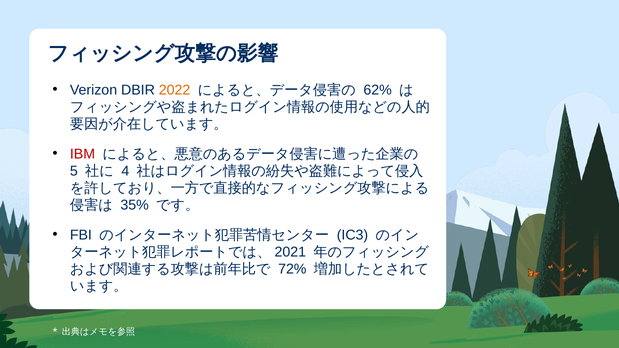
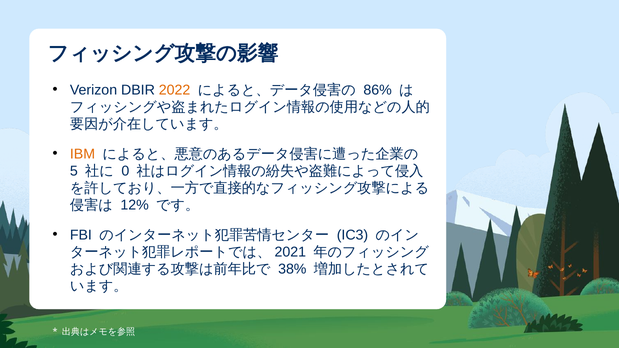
62%: 62% -> 86% (378, 90)
IBM colour: red -> orange (83, 154)
4: 4 -> 0 (125, 171)
35%: 35% -> 12% (135, 205)
72%: 72% -> 38% (292, 269)
